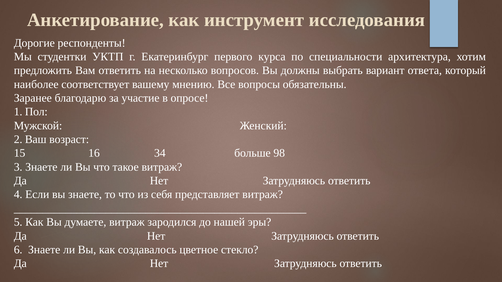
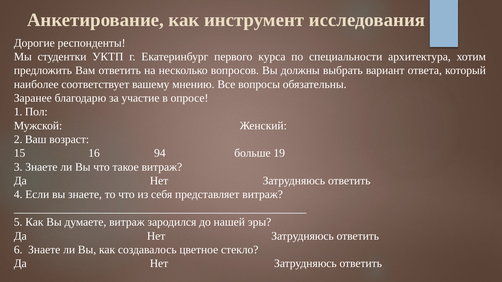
34: 34 -> 94 (160, 153)
98: 98 -> 19 (279, 153)
